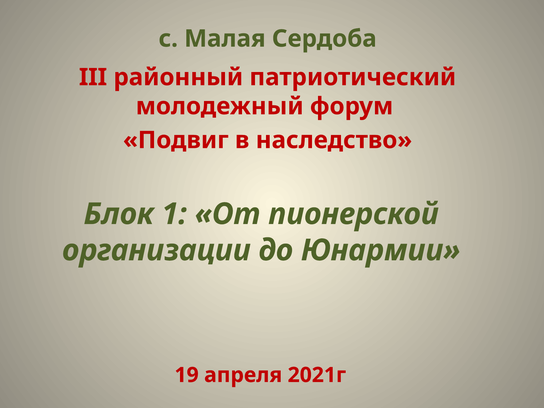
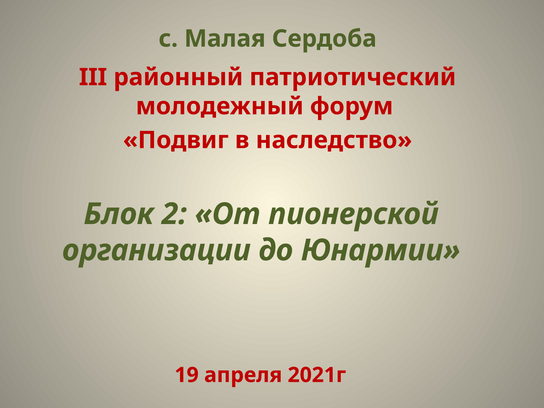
1: 1 -> 2 (174, 214)
